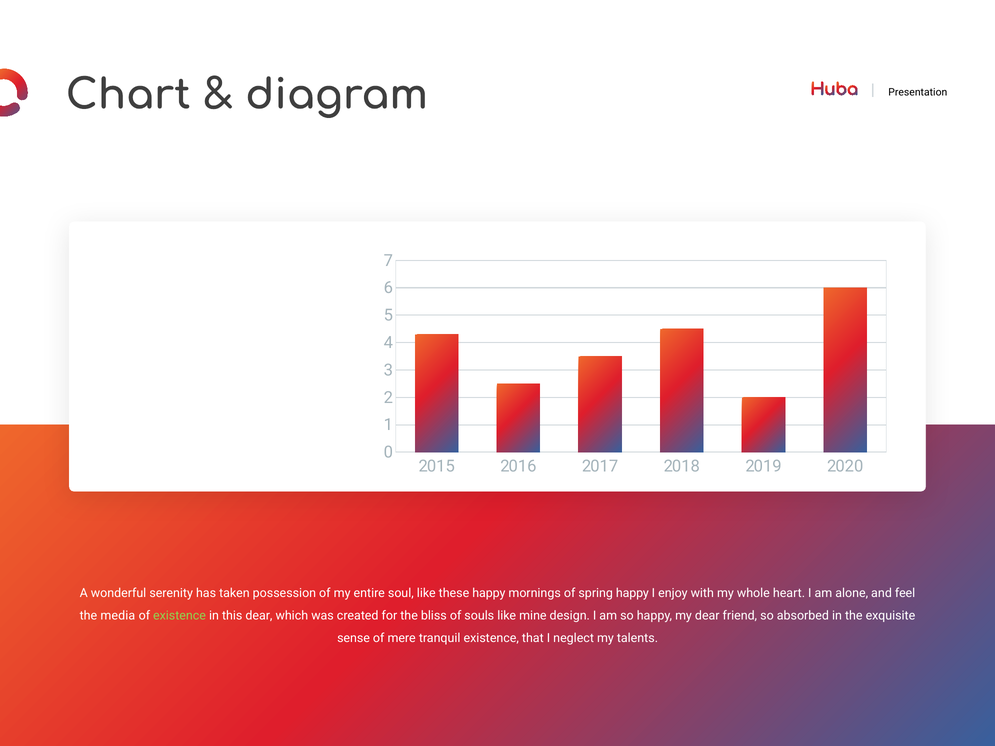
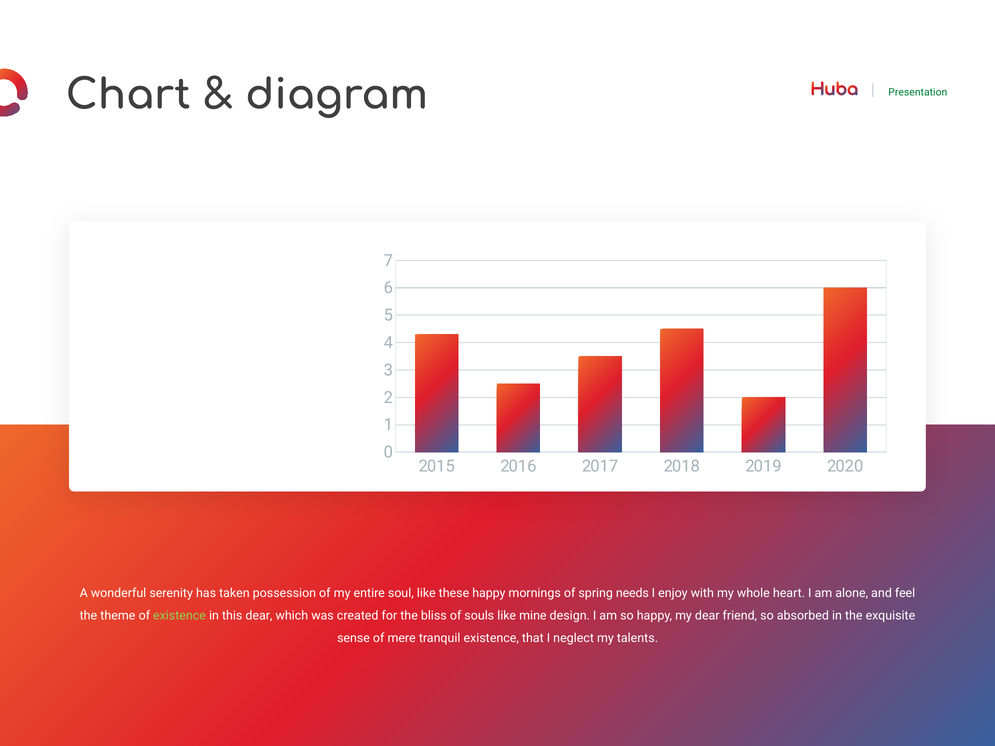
Presentation colour: black -> green (918, 92)
spring happy: happy -> needs (632, 593)
media: media -> theme (118, 616)
